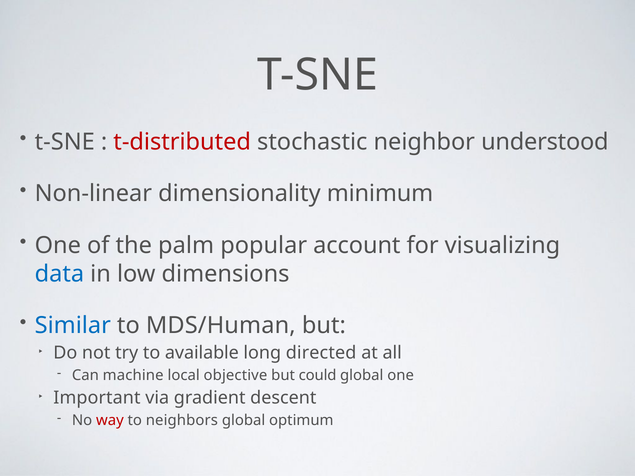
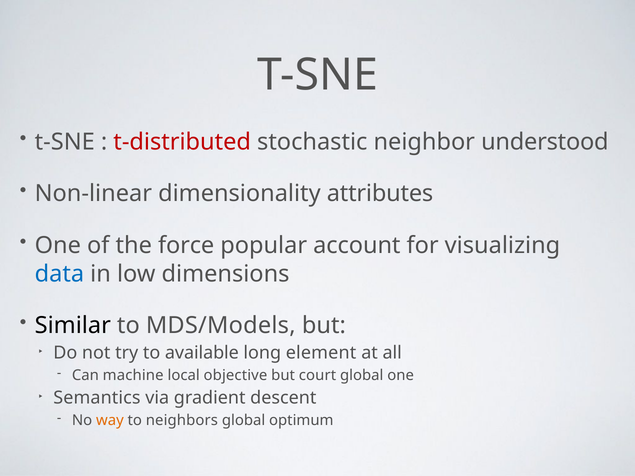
minimum: minimum -> attributes (380, 194)
palm: palm -> force (186, 246)
Similar colour: blue -> black (73, 326)
MDS/Human: MDS/Human -> MDS/Models (221, 326)
directed: directed -> element (321, 353)
could: could -> court (317, 375)
Important: Important -> Semantics (97, 398)
way colour: red -> orange (110, 420)
